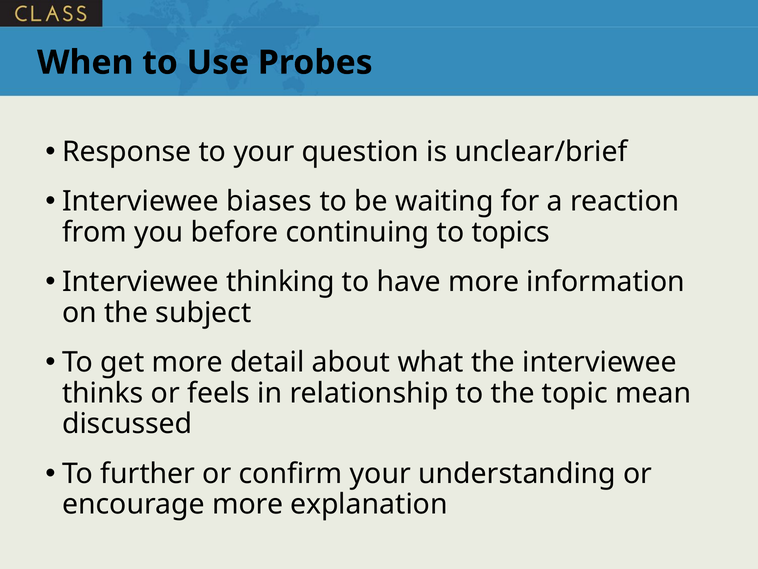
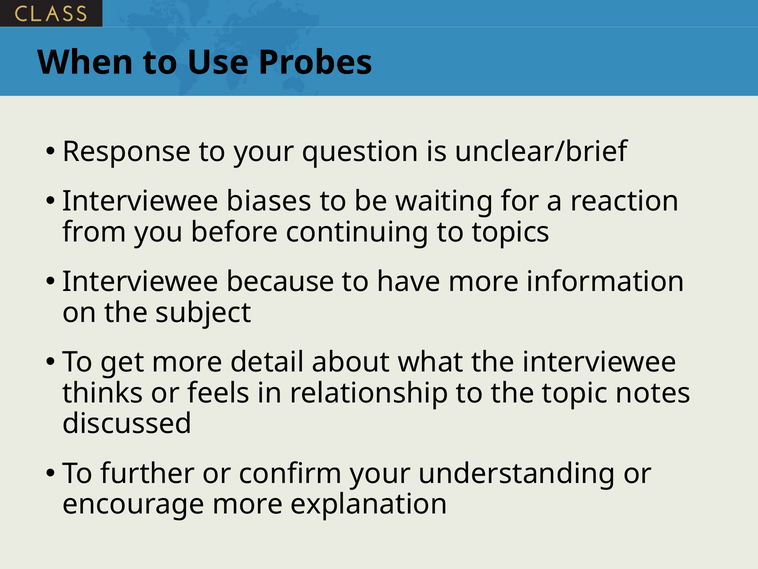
thinking: thinking -> because (281, 282)
mean: mean -> notes (653, 393)
